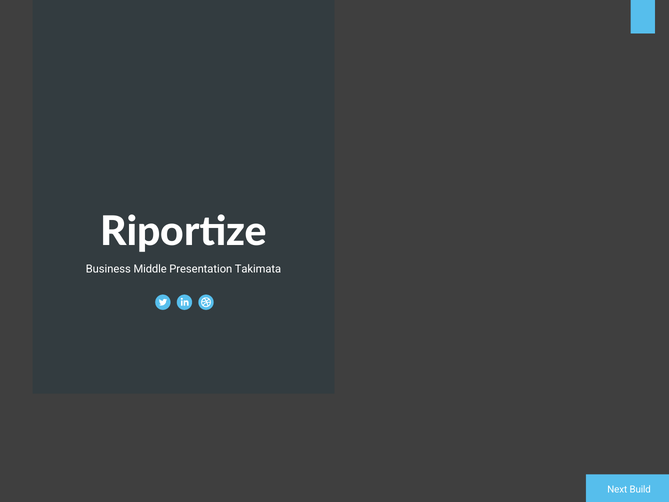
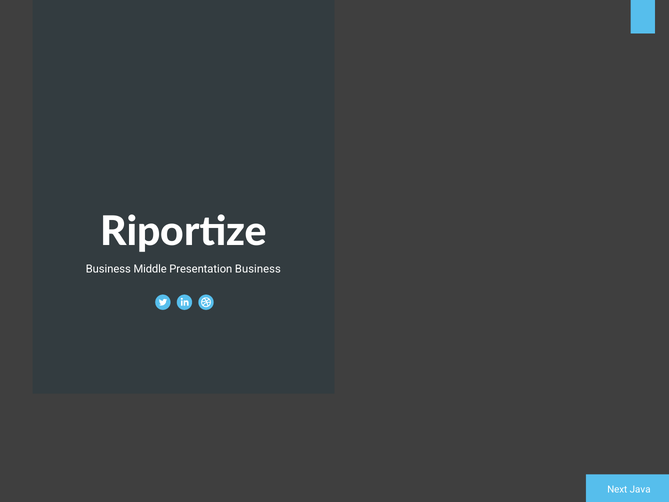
Presentation Takimata: Takimata -> Business (258, 269)
Build: Build -> Java (640, 489)
